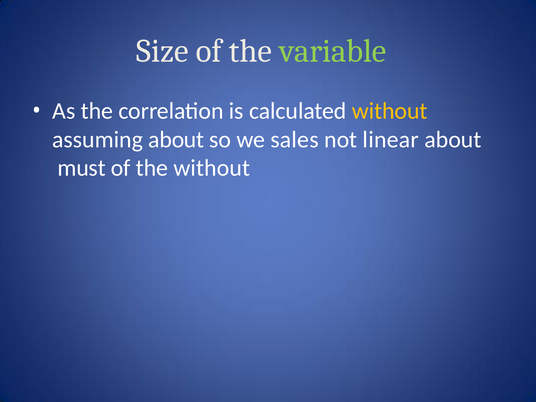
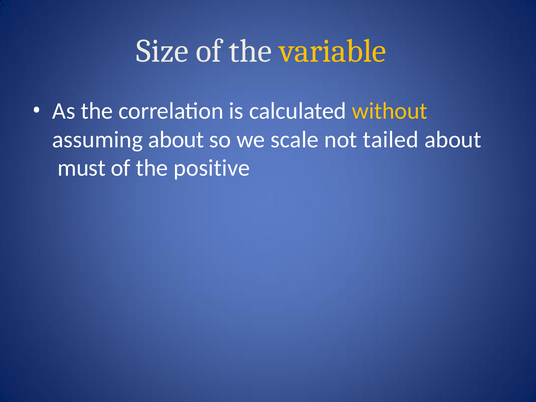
variable colour: light green -> yellow (333, 51)
sales: sales -> scale (295, 140)
linear: linear -> tailed (391, 140)
the without: without -> positive (212, 168)
